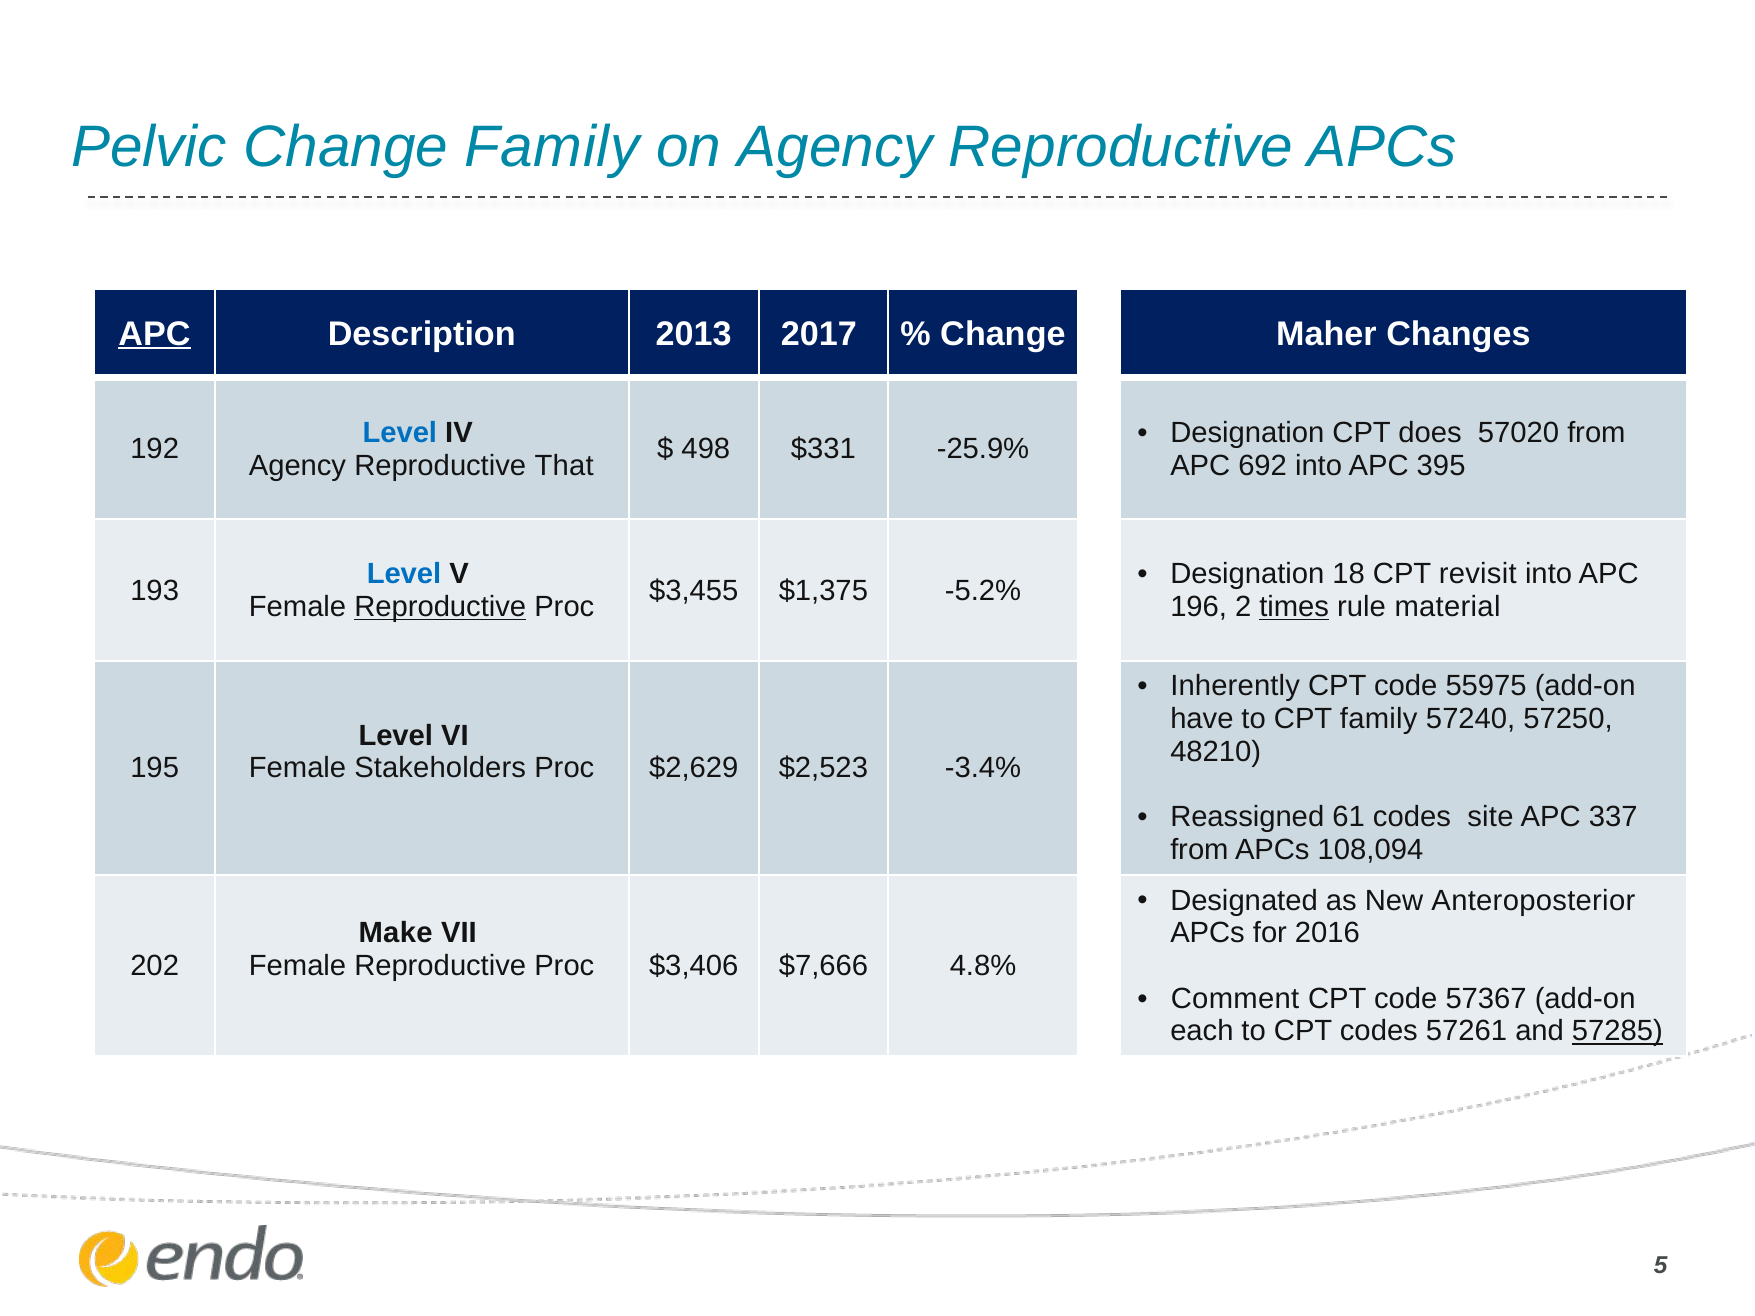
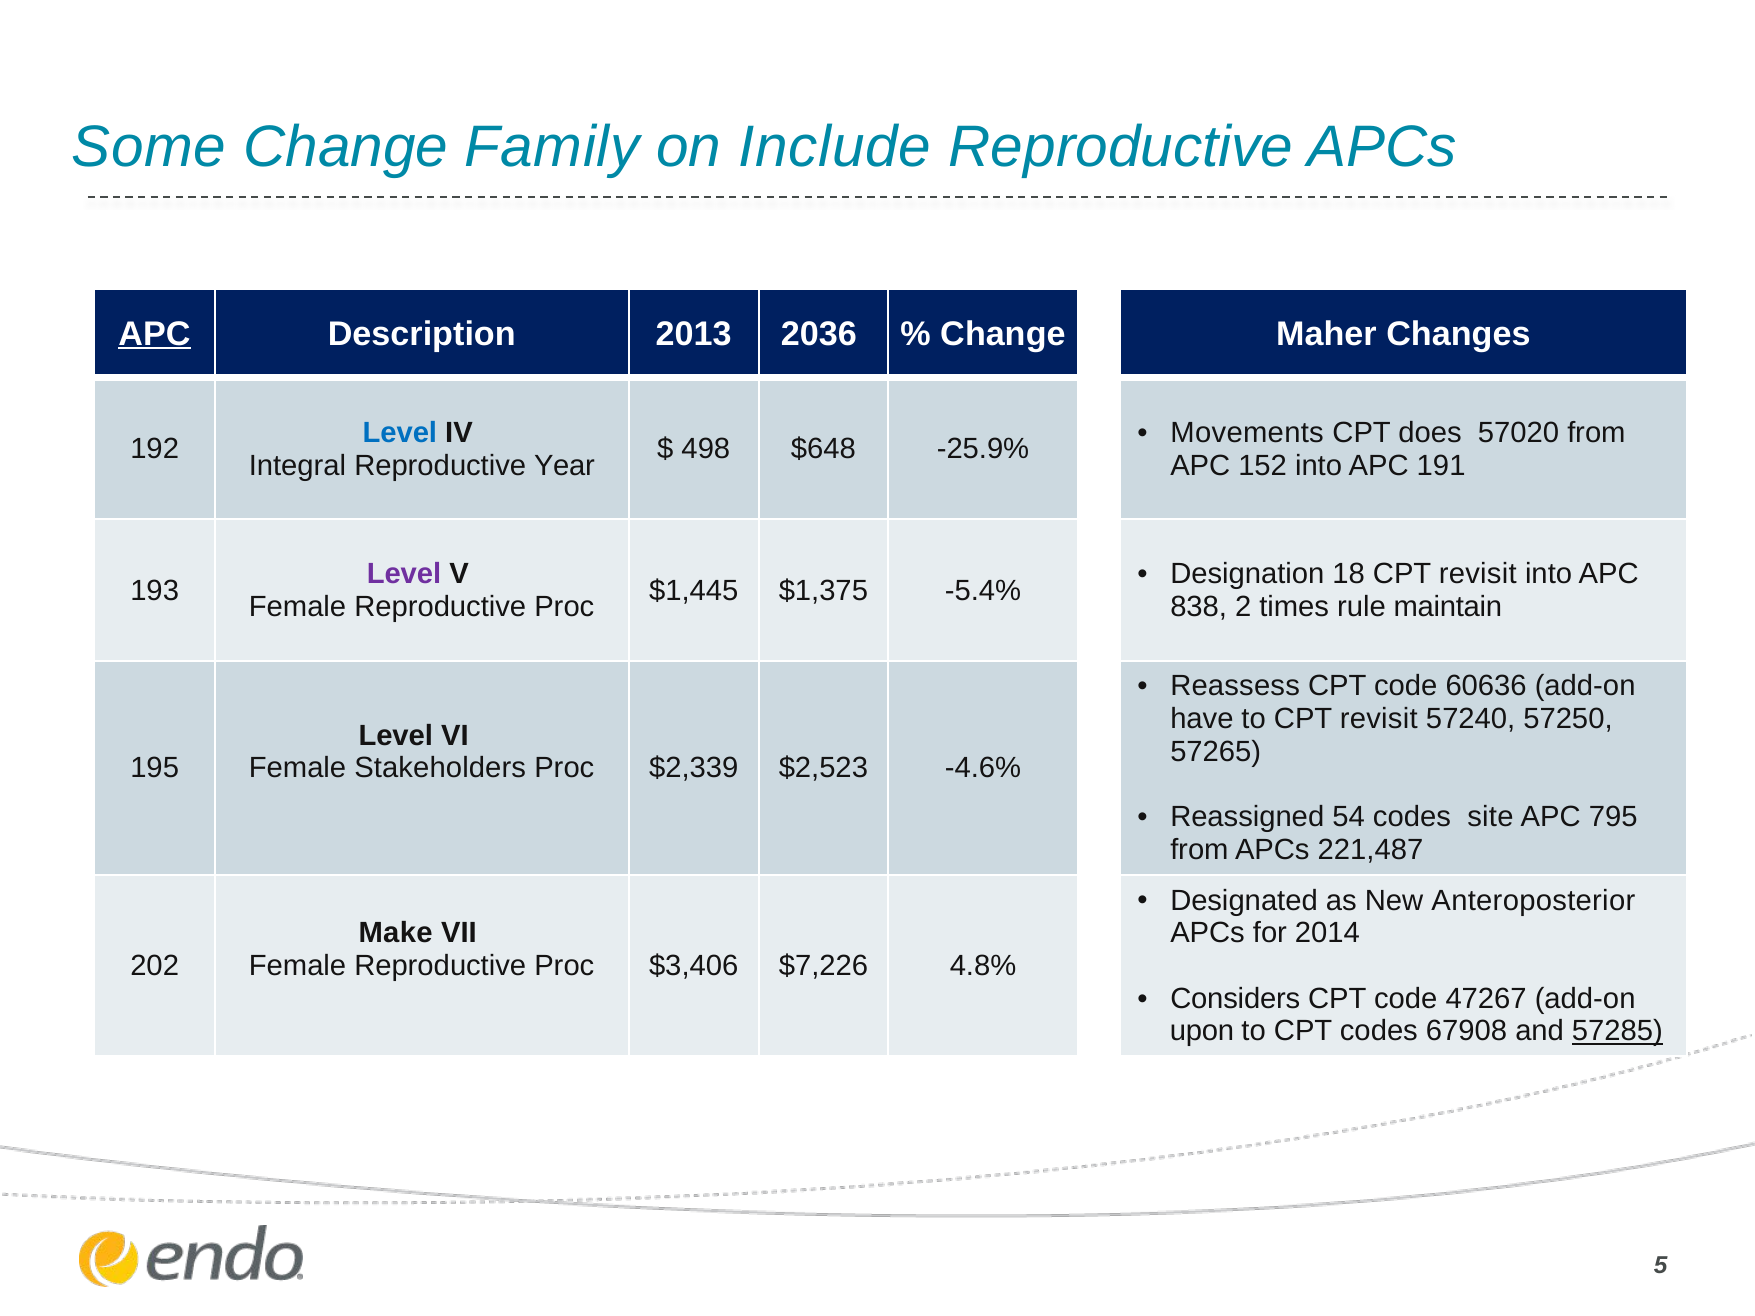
Pelvic: Pelvic -> Some (149, 147)
on Agency: Agency -> Include (835, 147)
2017: 2017 -> 2036 (819, 334)
Designation: Designation -> Movements (1247, 433)
$331: $331 -> $648 (823, 449)
Agency: Agency -> Integral (297, 465)
That: That -> Year (564, 465)
692: 692 -> 152 (1263, 465)
395: 395 -> 191 (1441, 465)
Level colour: blue -> purple (404, 574)
$3,455: $3,455 -> $1,445 (694, 591)
-5.2%: -5.2% -> -5.4% (983, 591)
Reproductive underline: present -> none (440, 607)
196: 196 -> 838 (1199, 607)
times underline: present -> none (1294, 607)
material: material -> maintain (1448, 607)
Inherently: Inherently -> Reassess (1235, 686)
55975: 55975 -> 60636 (1486, 686)
to CPT family: family -> revisit (1379, 719)
48210: 48210 -> 57265 (1216, 752)
$2,629: $2,629 -> $2,339 (694, 768)
-3.4%: -3.4% -> -4.6% (983, 768)
61: 61 -> 54 (1349, 817)
337: 337 -> 795 (1613, 817)
108,094: 108,094 -> 221,487 (1370, 850)
2016: 2016 -> 2014 (1327, 933)
$7,666: $7,666 -> $7,226 (823, 966)
Comment: Comment -> Considers (1235, 999)
57367: 57367 -> 47267 (1486, 999)
each: each -> upon (1202, 1032)
57261: 57261 -> 67908 (1467, 1032)
